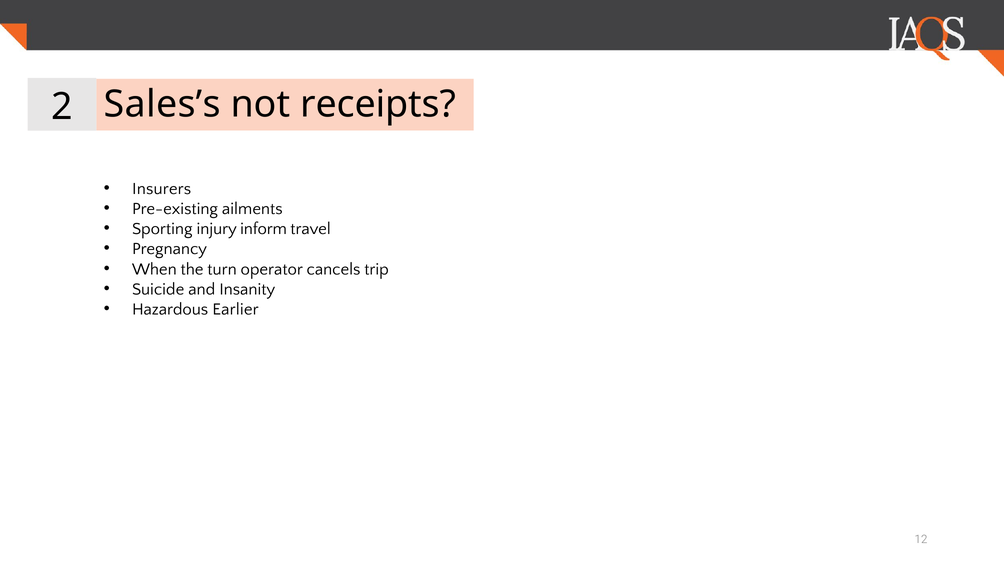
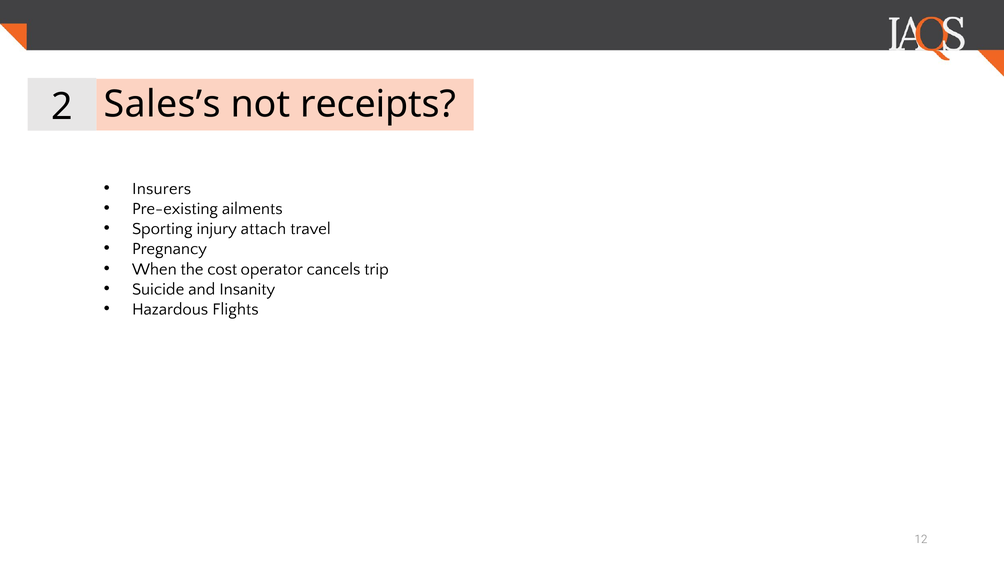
inform: inform -> attach (263, 229)
turn: turn -> cost (222, 269)
Earlier: Earlier -> Flights (236, 309)
